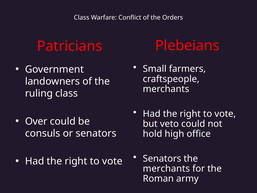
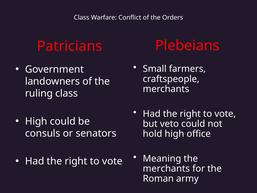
Over: Over -> High (36, 121)
Senators: Senators -> Meaning (162, 158)
